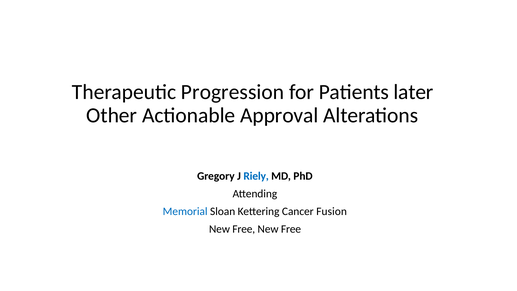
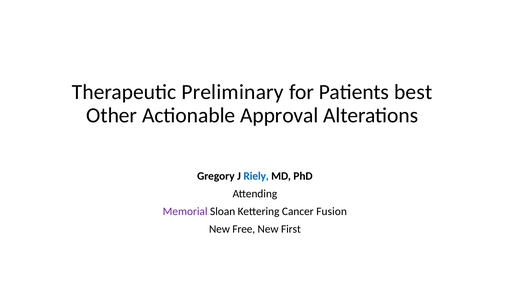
Progression: Progression -> Preliminary (233, 92)
later: later -> best (413, 92)
Memorial colour: blue -> purple (185, 211)
Free: Free -> First (291, 229)
